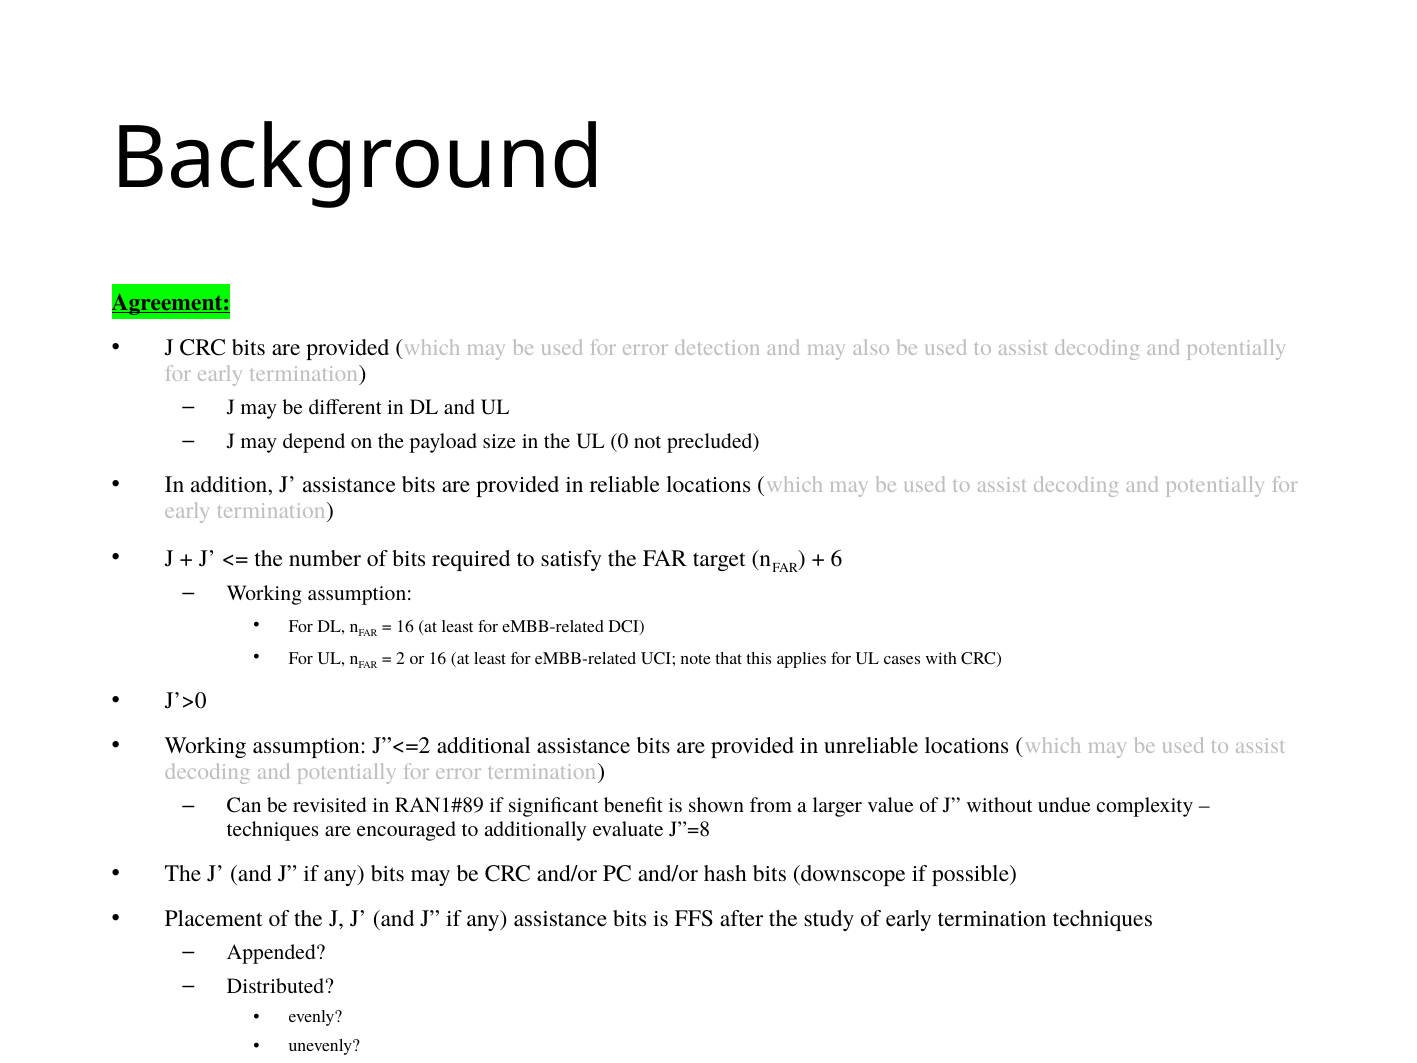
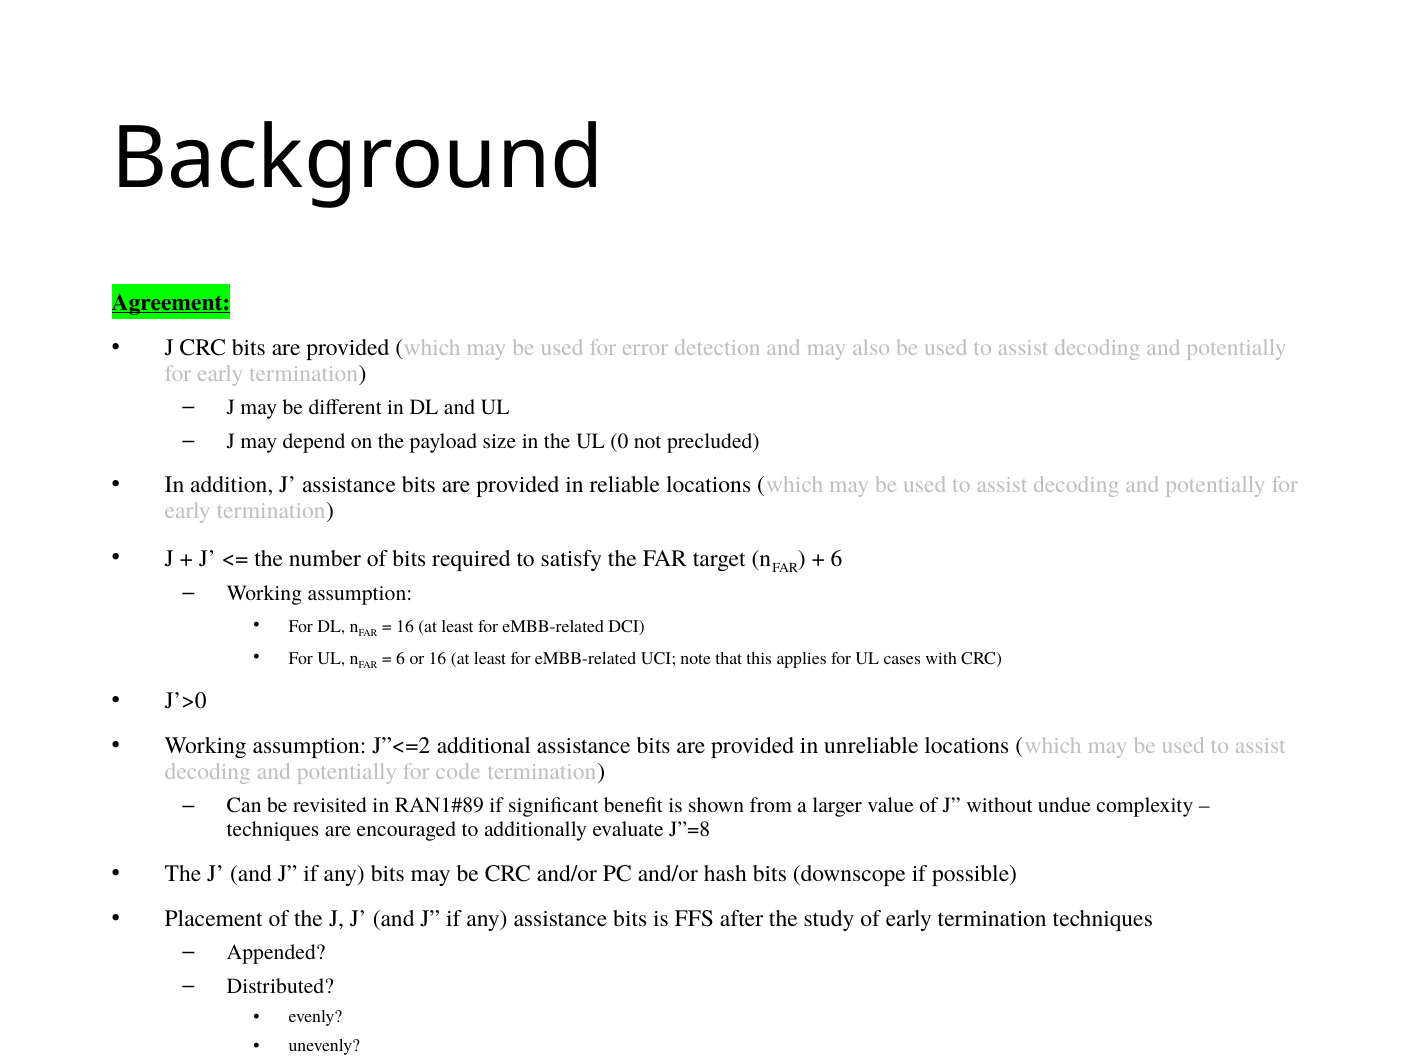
2: 2 -> 6 (401, 658)
potentially for error: error -> code (458, 771)
